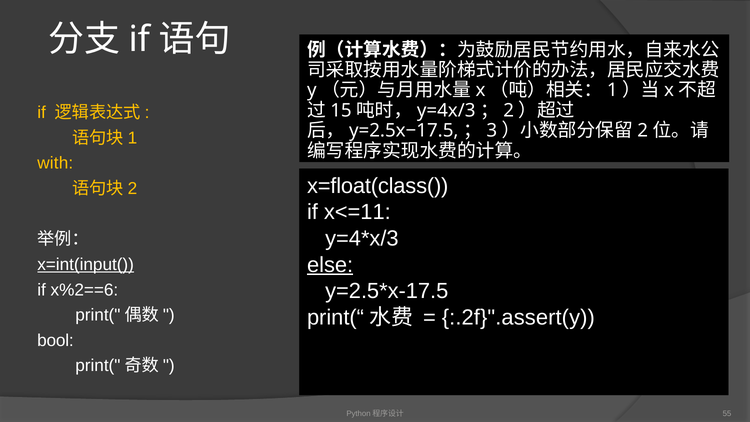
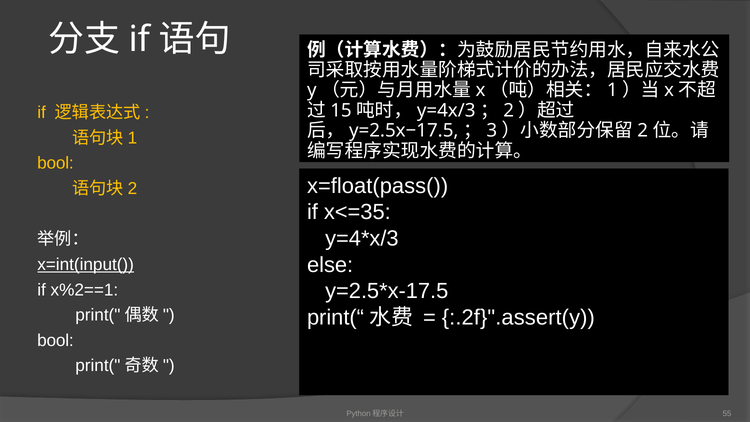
with: with -> bool (55, 163)
x=float(class(: x=float(class( -> x=float(pass( (378, 186)
x<=11: x<=11 -> x<=35 (357, 212)
else underline: present -> none (330, 265)
x%2==6: x%2==6 -> x%2==1 (84, 290)
